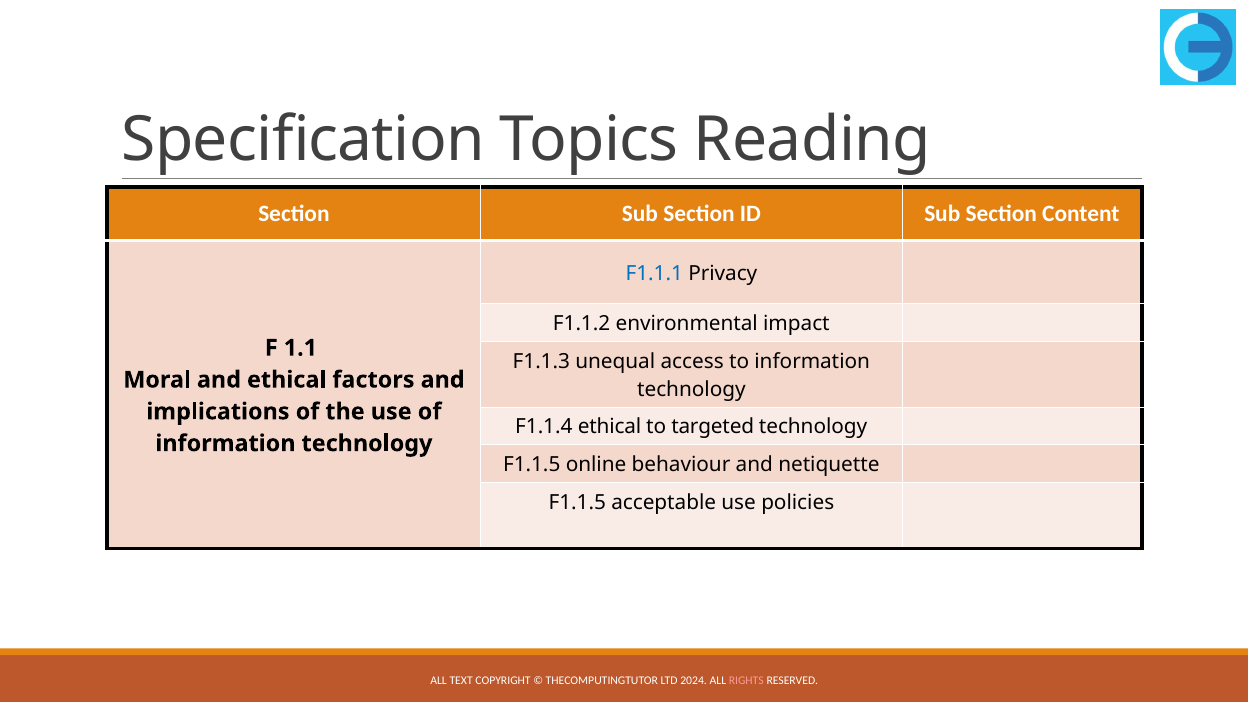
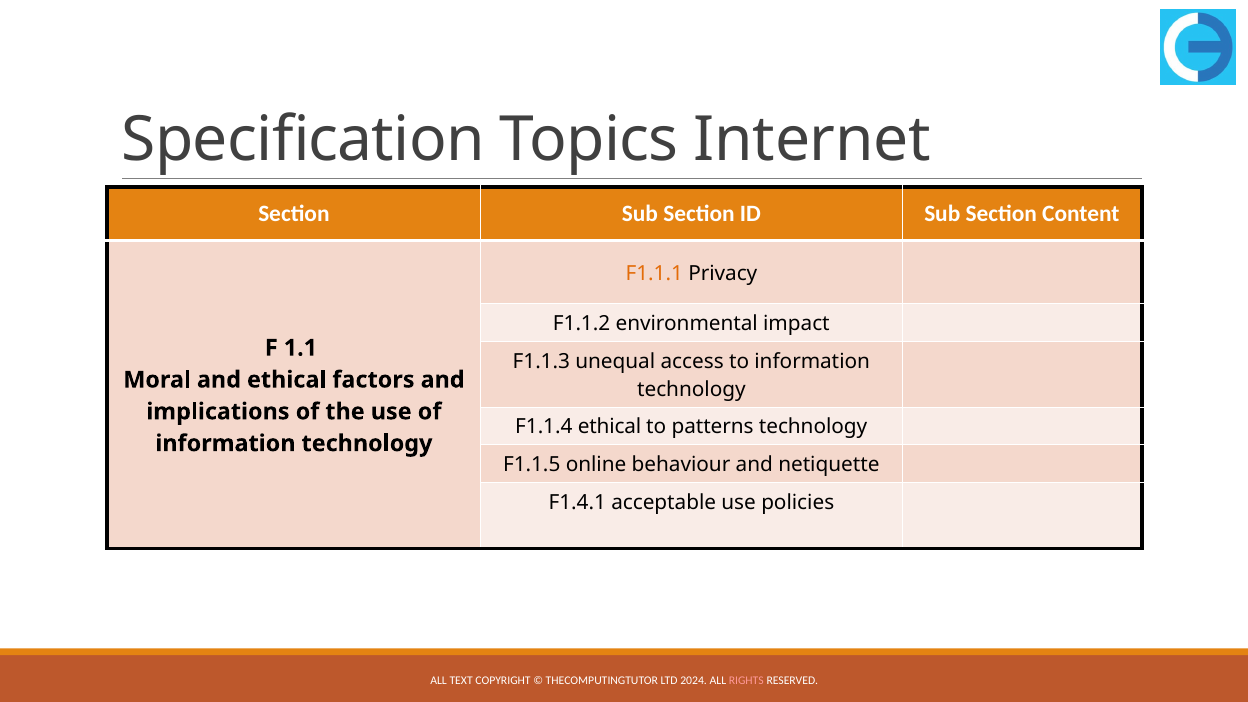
Reading: Reading -> Internet (812, 140)
F1.1.1 colour: blue -> orange (654, 273)
targeted: targeted -> patterns (713, 427)
F1.1.5: F1.1.5 -> F1.4.1 (577, 502)
